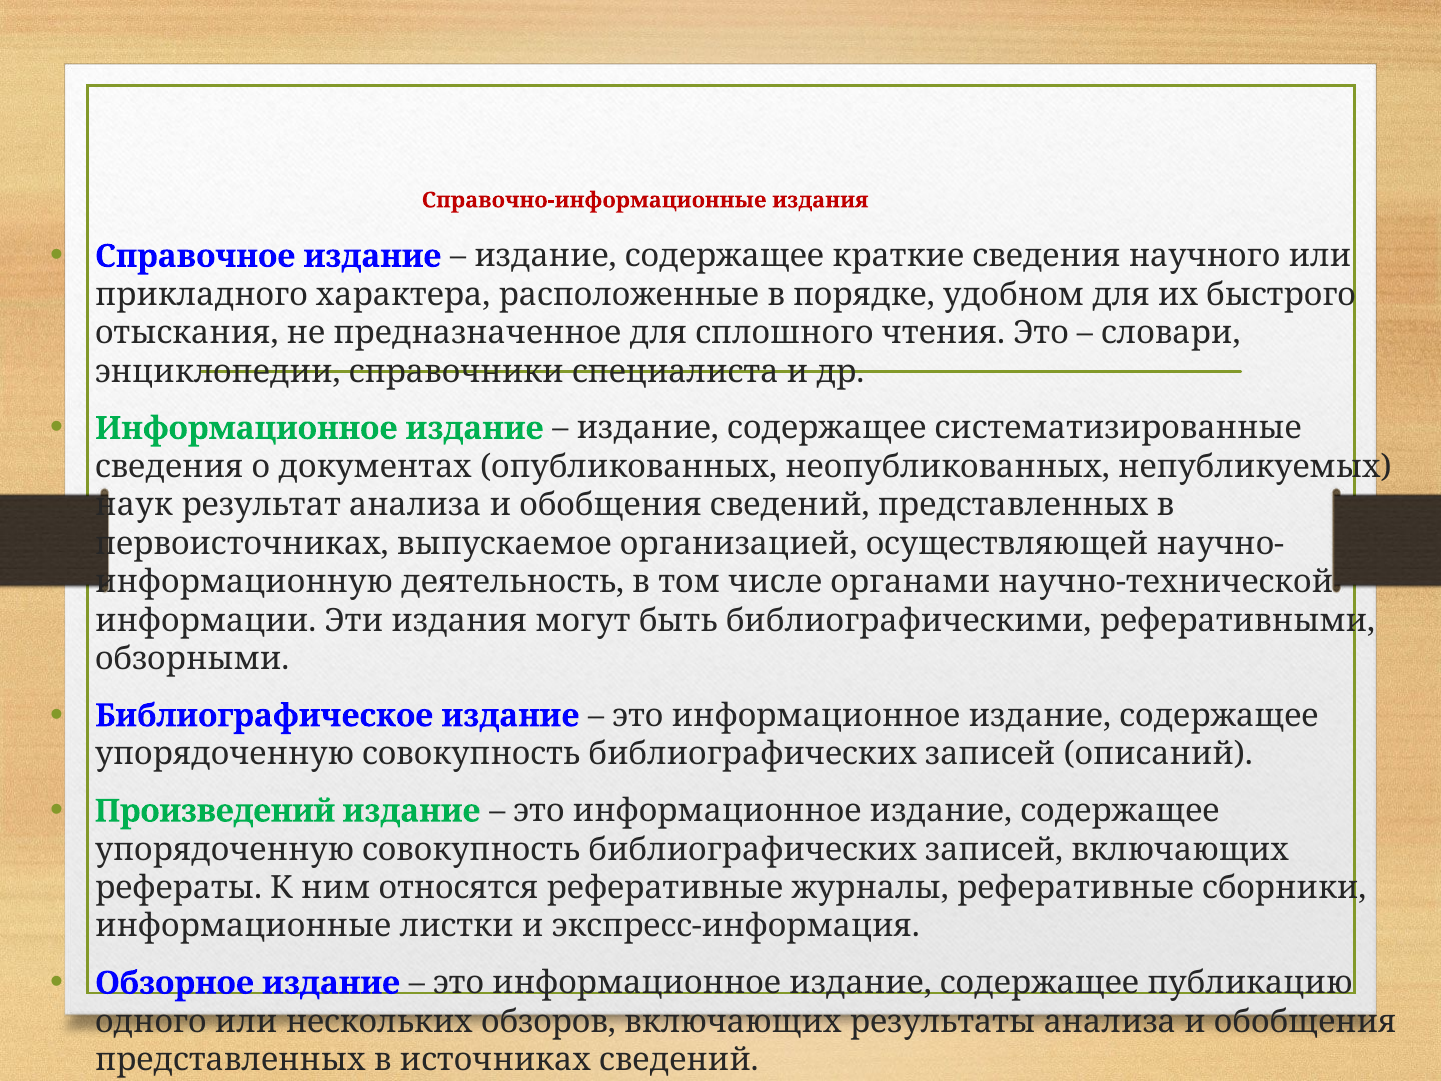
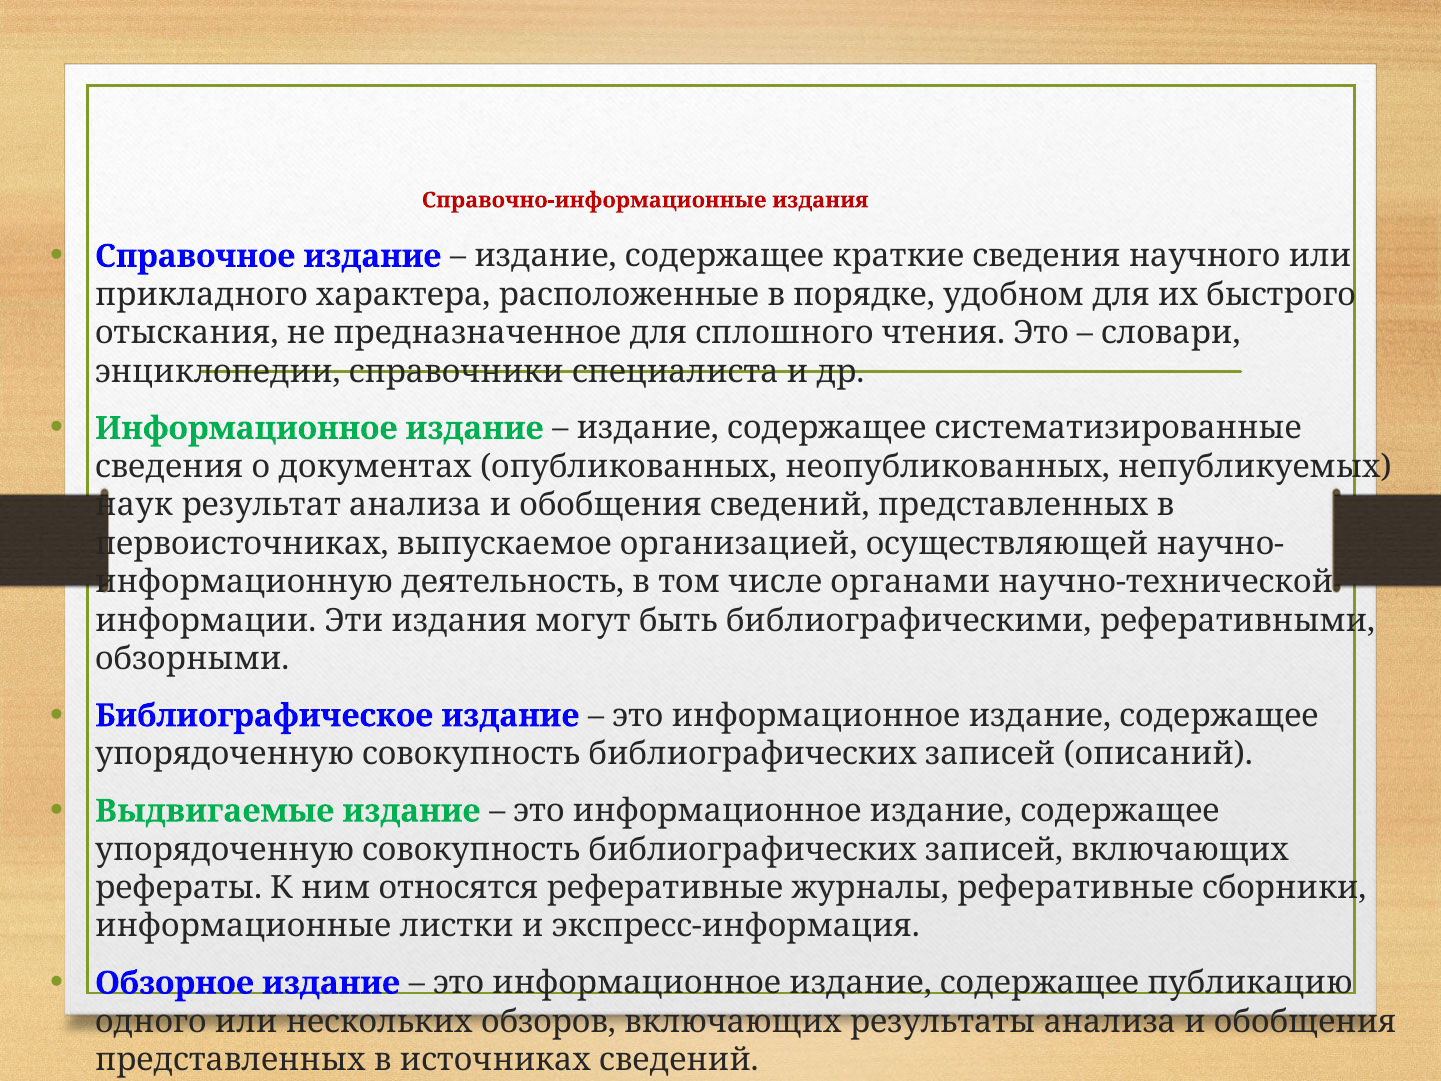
Произведений: Произведений -> Выдвигаемые (215, 811)
